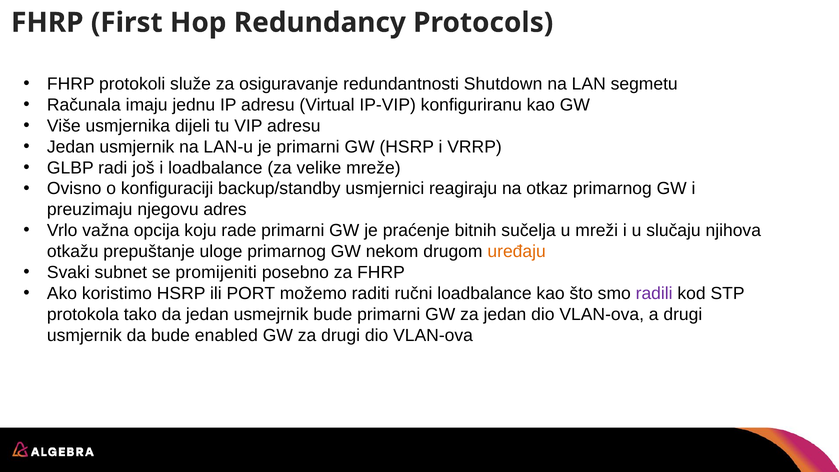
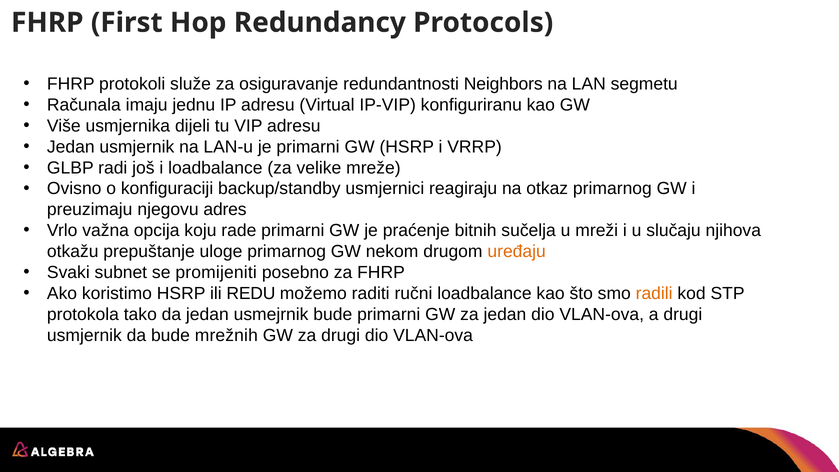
Shutdown: Shutdown -> Neighbors (503, 84)
PORT: PORT -> REDU (251, 294)
radili colour: purple -> orange (654, 294)
enabled: enabled -> mrežnih (226, 336)
